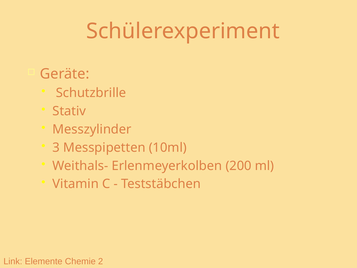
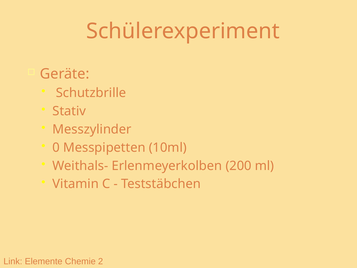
3: 3 -> 0 (56, 147)
